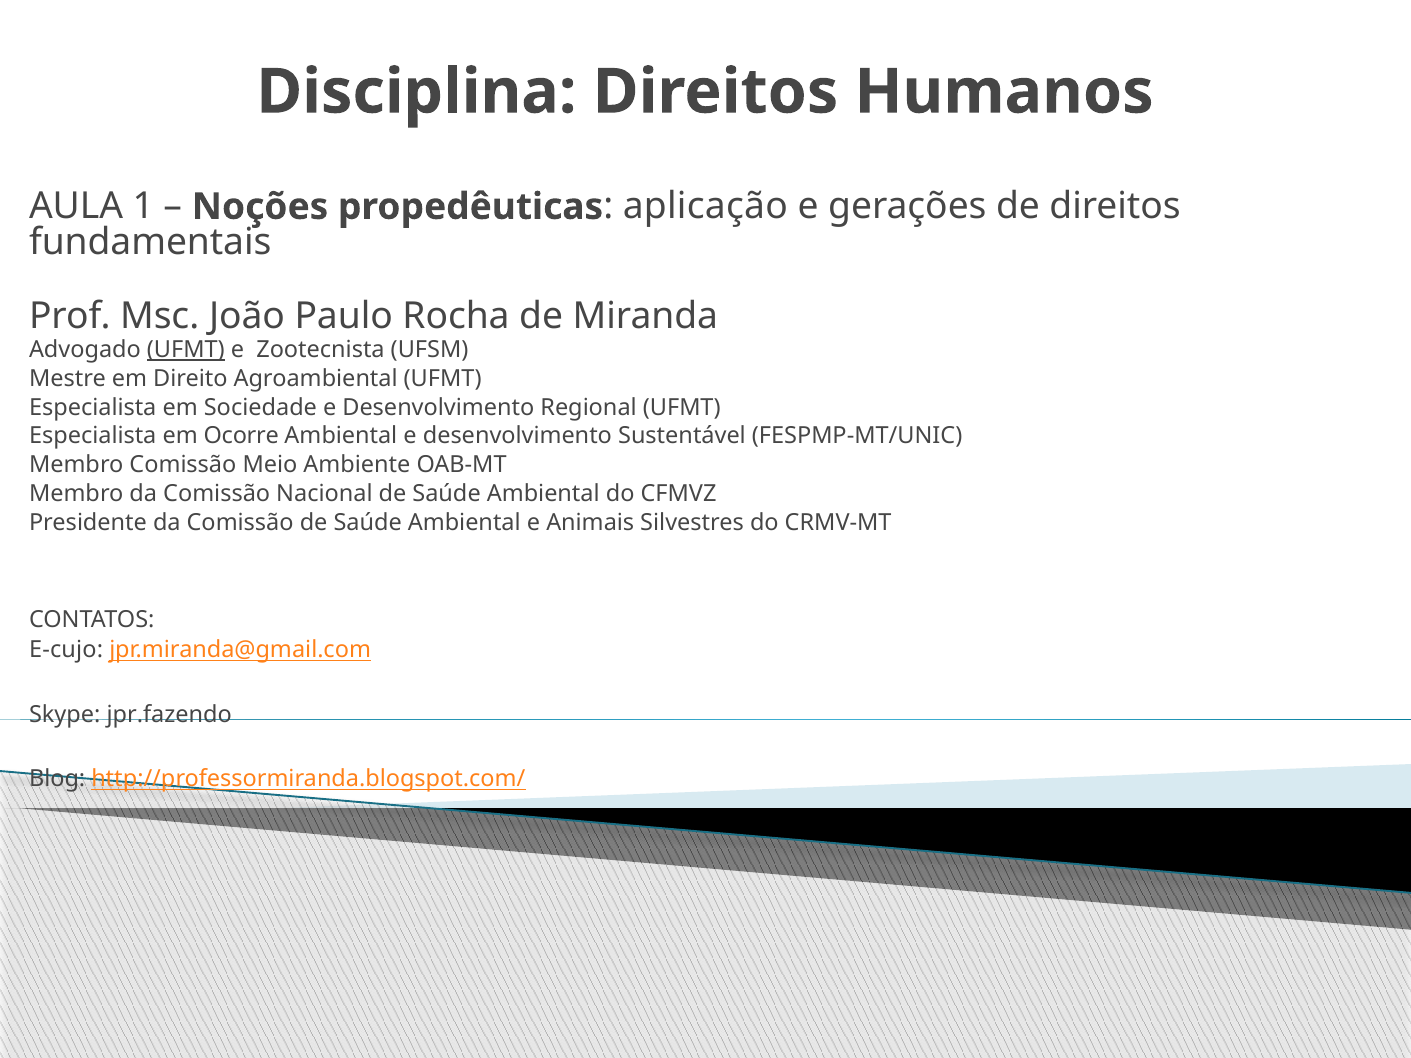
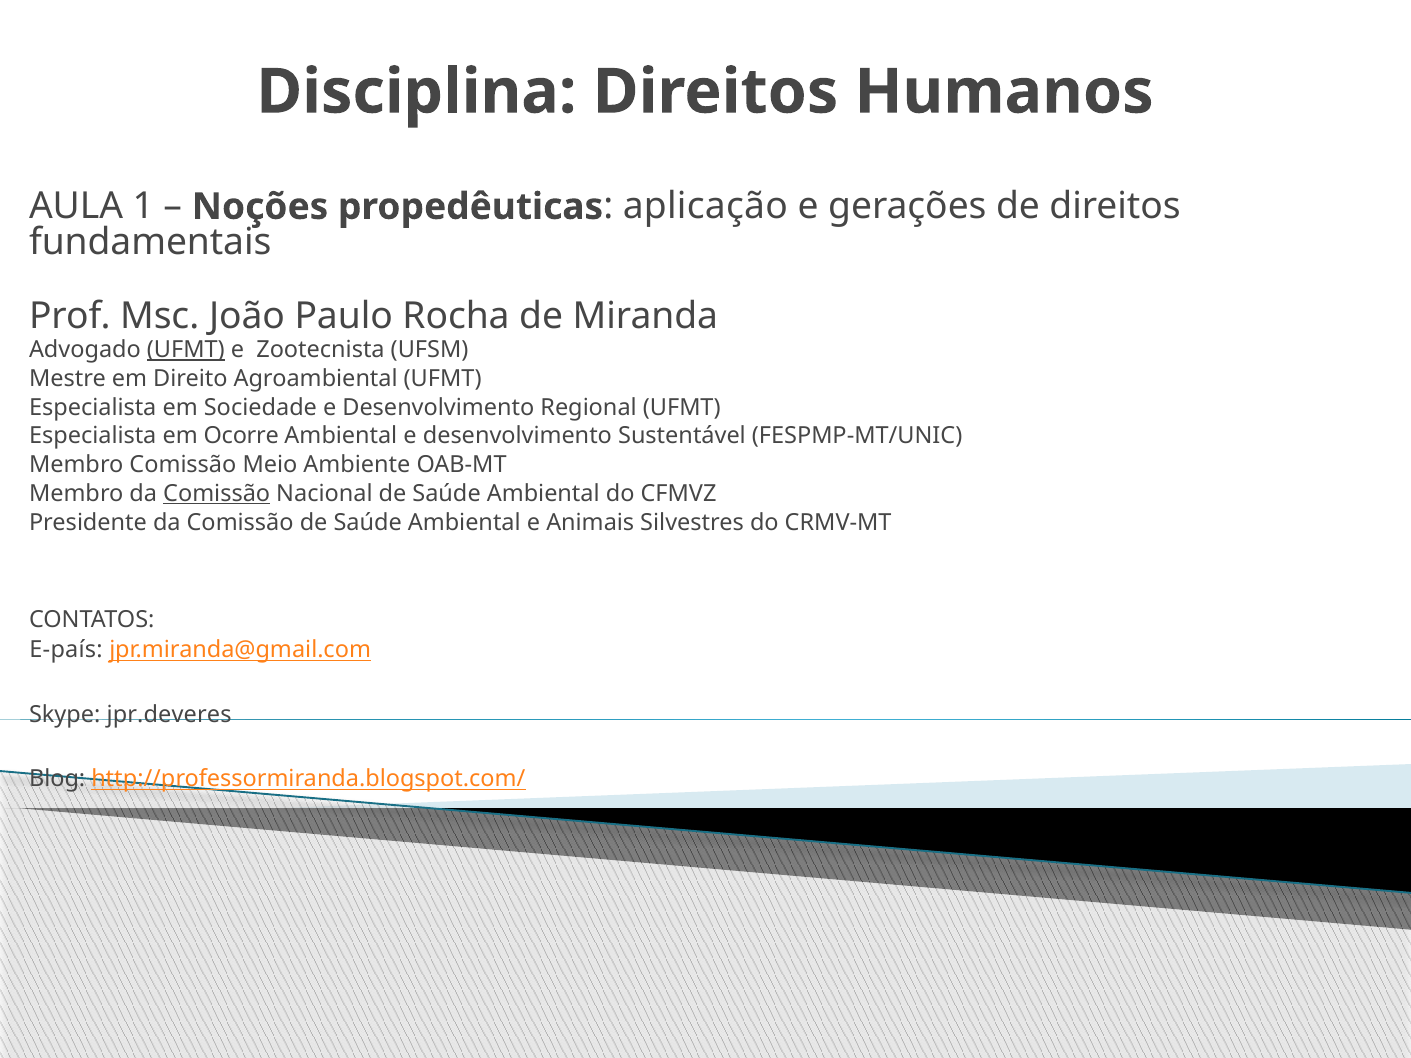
Comissão underline: none -> present (217, 494)
E-cujo: E-cujo -> E-país (66, 650)
jpr.fazendo: jpr.fazendo -> jpr.deveres (169, 715)
